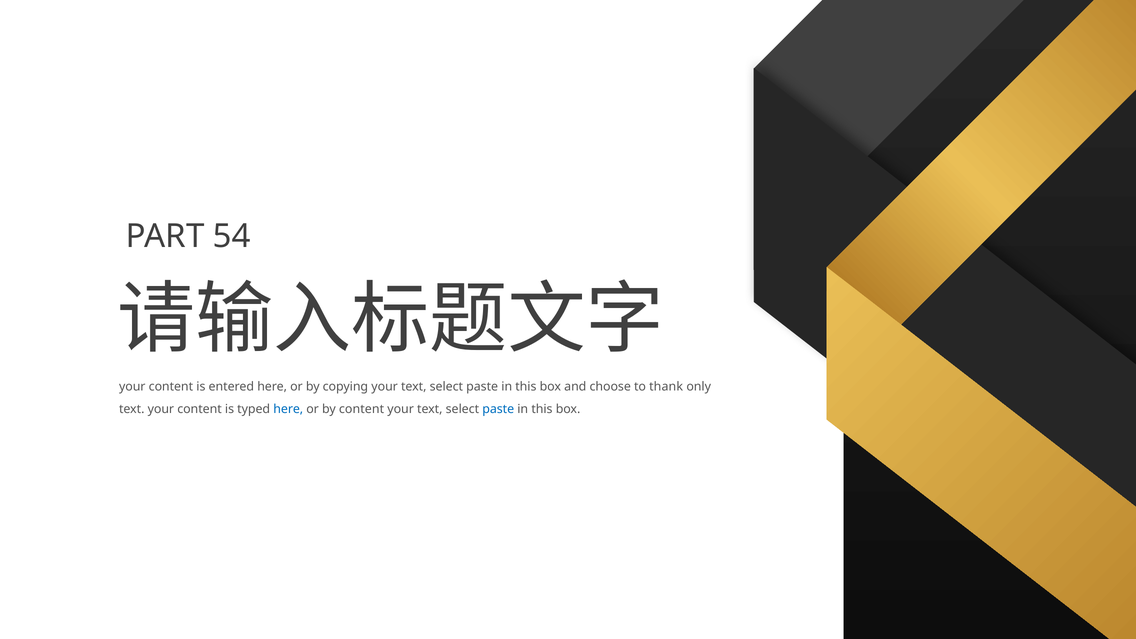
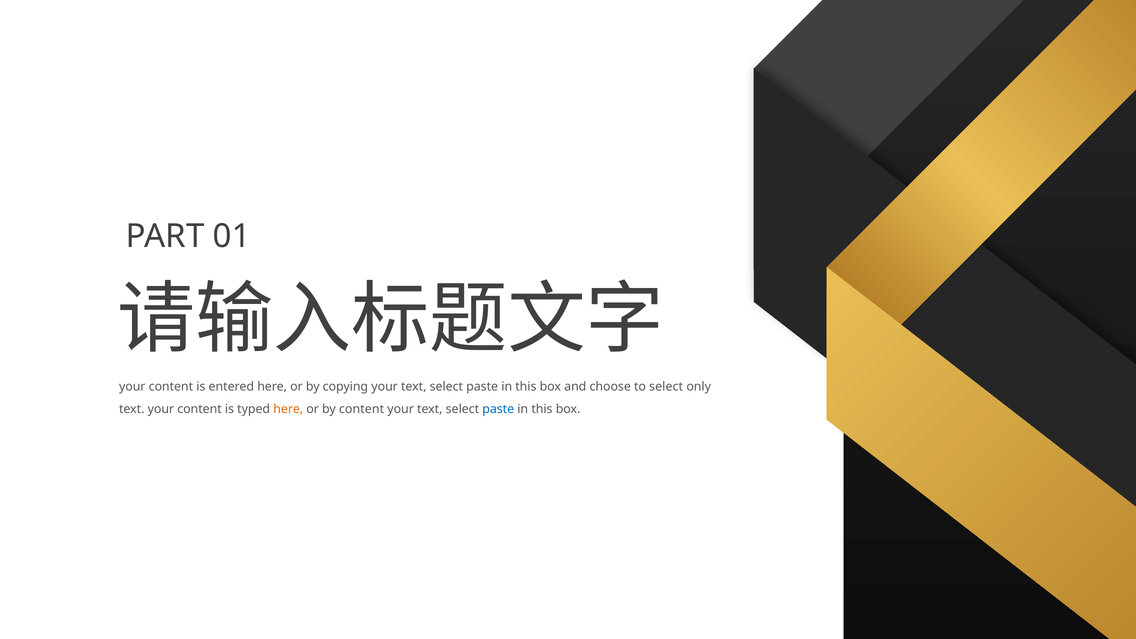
54: 54 -> 01 (232, 236)
to thank: thank -> select (666, 387)
here colour: blue -> orange (288, 409)
